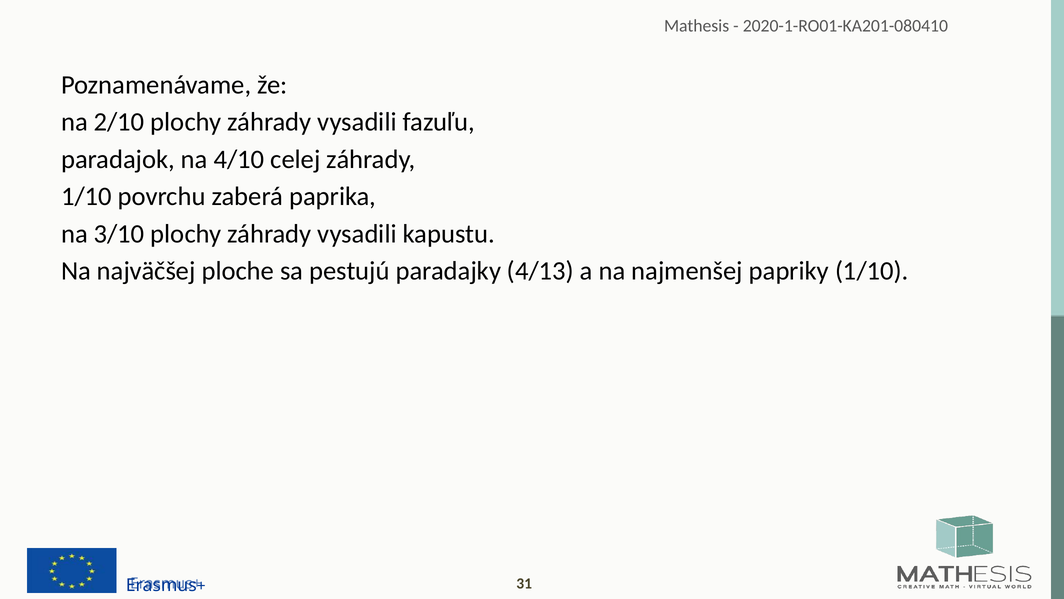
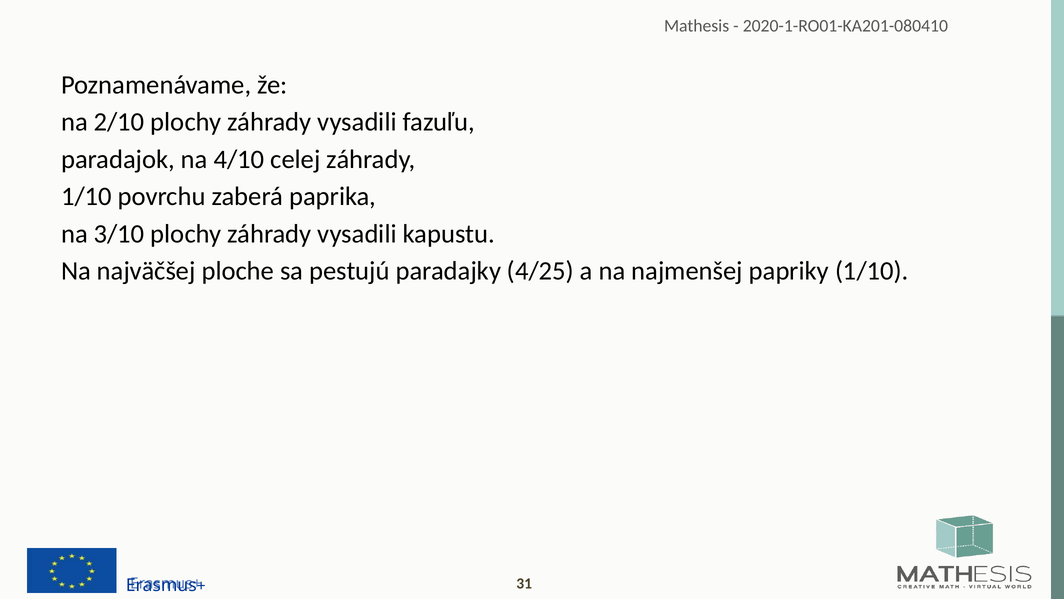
4/13: 4/13 -> 4/25 (540, 271)
